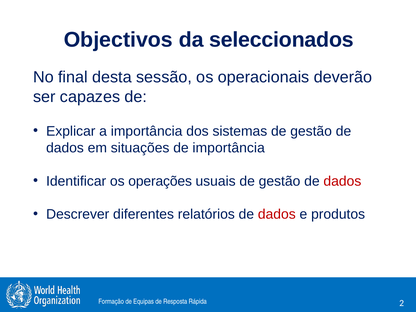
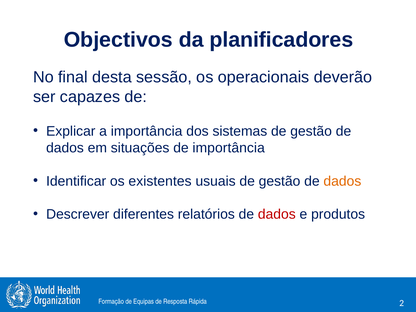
seleccionados: seleccionados -> planificadores (281, 40)
operações: operações -> existentes (160, 181)
dados colour: red -> orange (342, 181)
